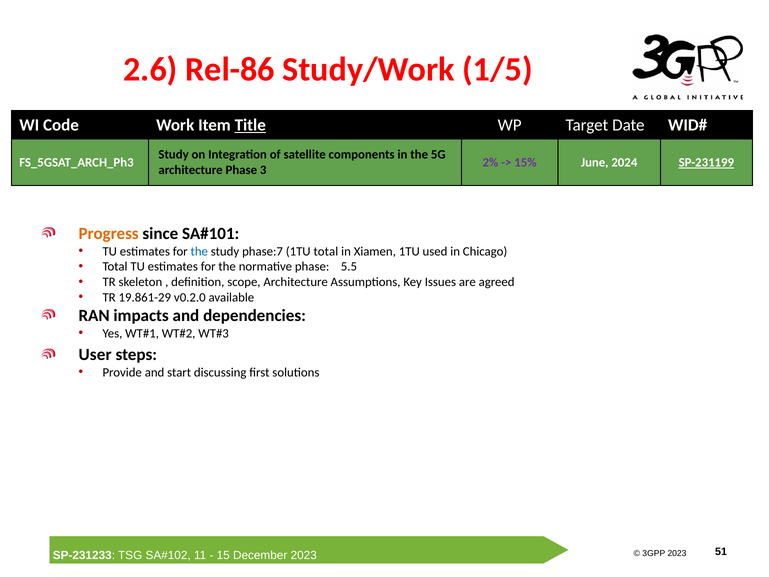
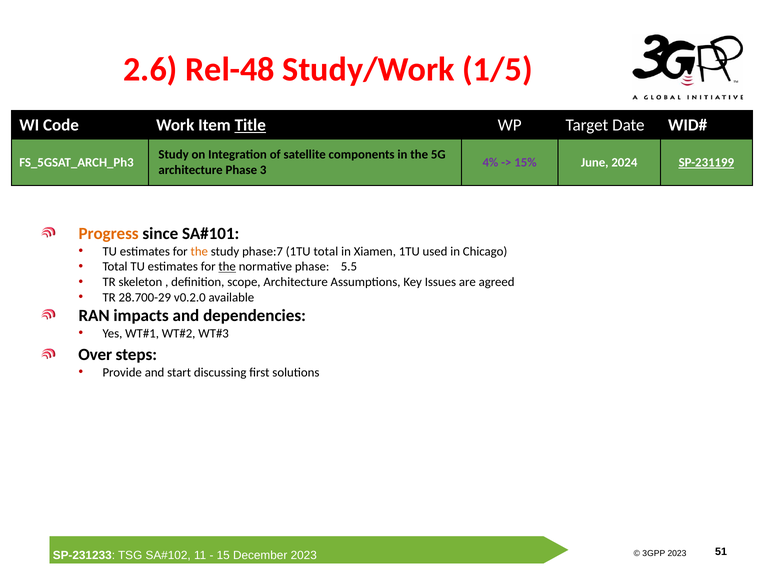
Rel-86: Rel-86 -> Rel-48 (230, 70)
2%: 2% -> 4% (490, 162)
the colour: blue -> orange (199, 251)
the underline: none -> present (227, 267)
19.861-29: 19.861-29 -> 28.700-29 (145, 297)
User: User -> Over (95, 355)
